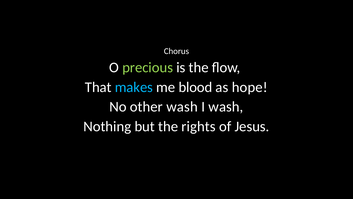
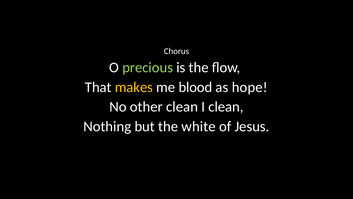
makes colour: light blue -> yellow (134, 87)
other wash: wash -> clean (182, 107)
I wash: wash -> clean (226, 107)
rights: rights -> white (199, 126)
